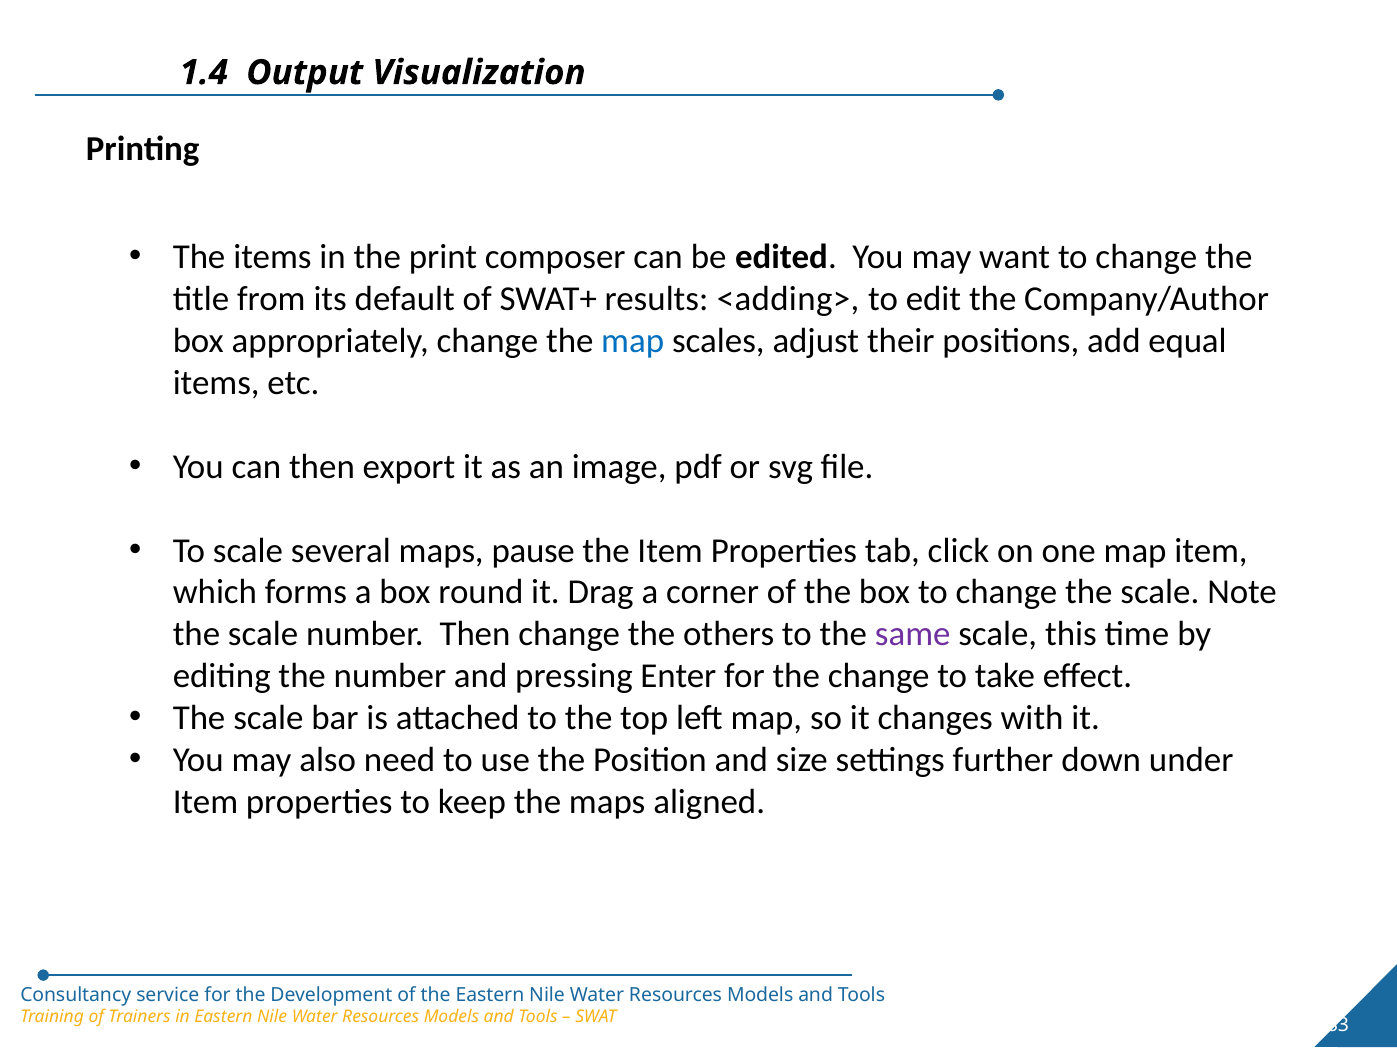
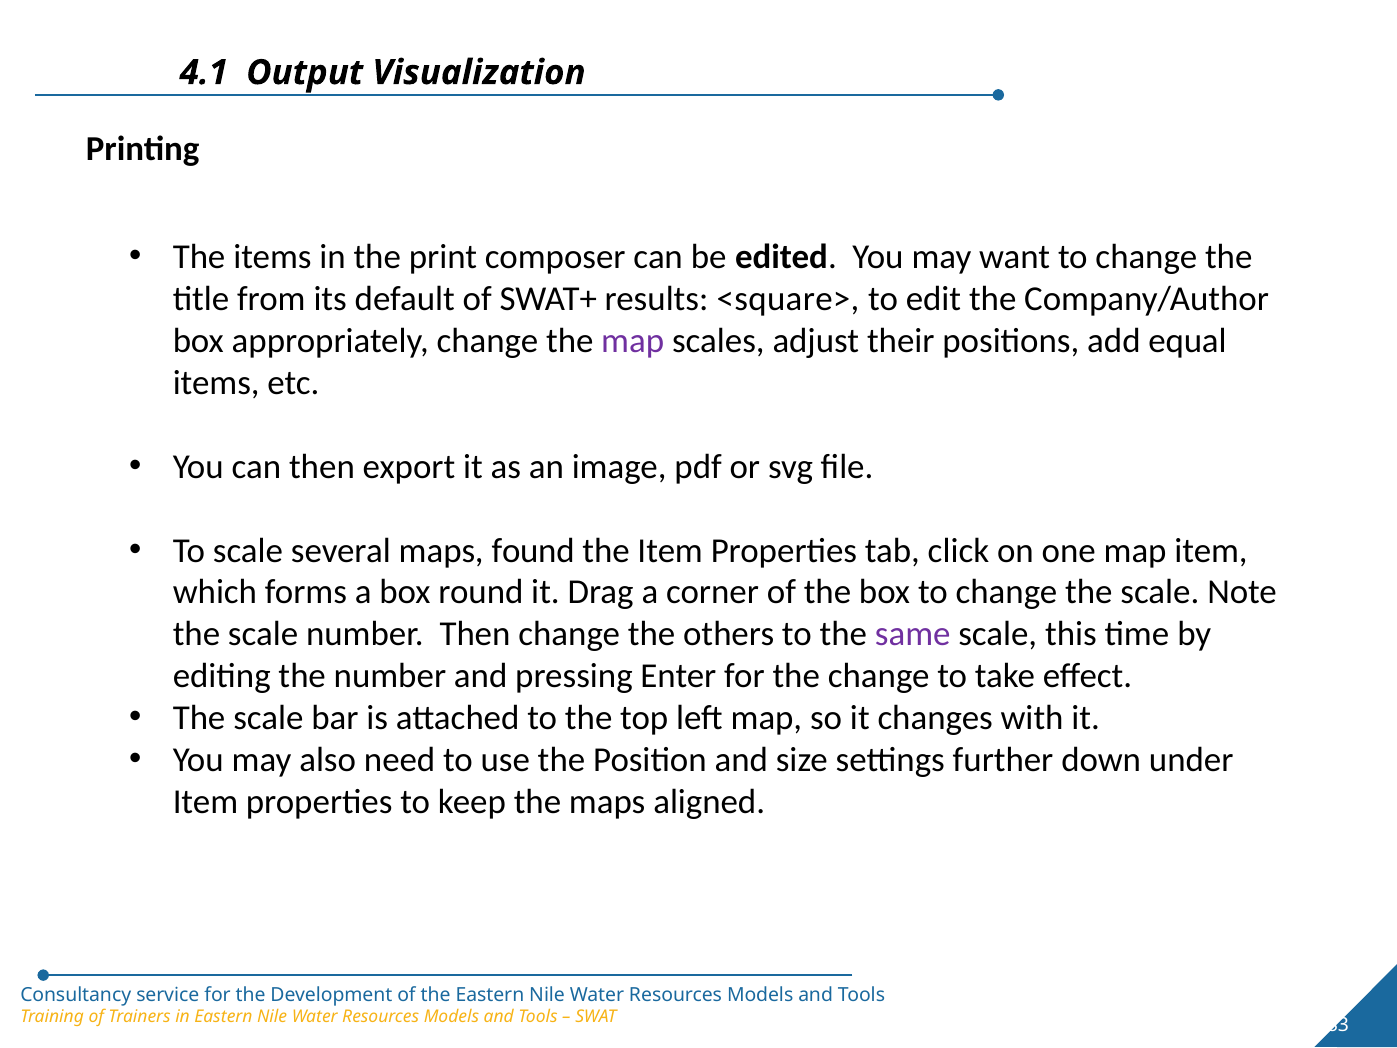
1.4: 1.4 -> 4.1 (204, 73)
<adding>: <adding> -> <square> (788, 299)
map colour: blue -> purple (633, 341)
pause: pause -> found (533, 550)
